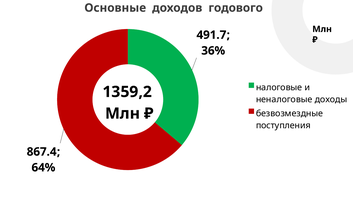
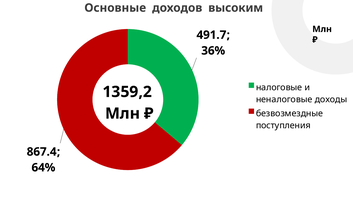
годового: годового -> высоким (236, 8)
